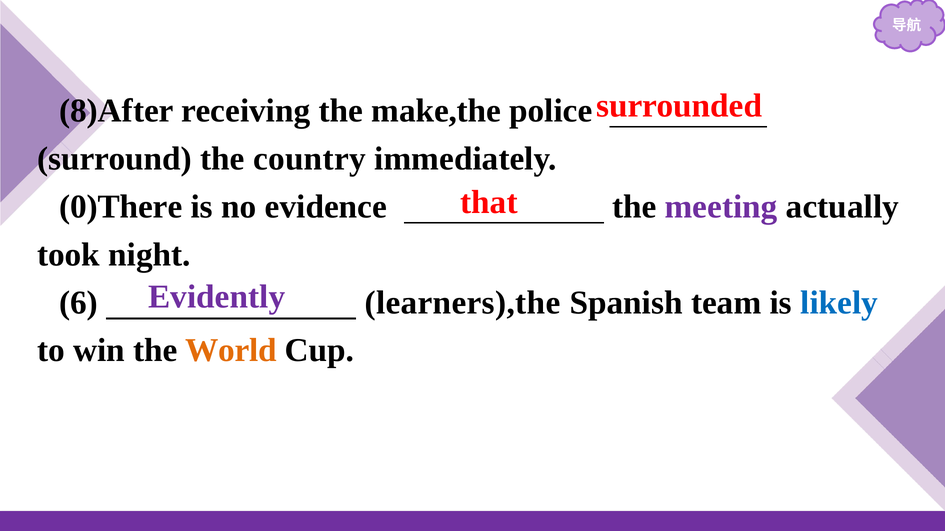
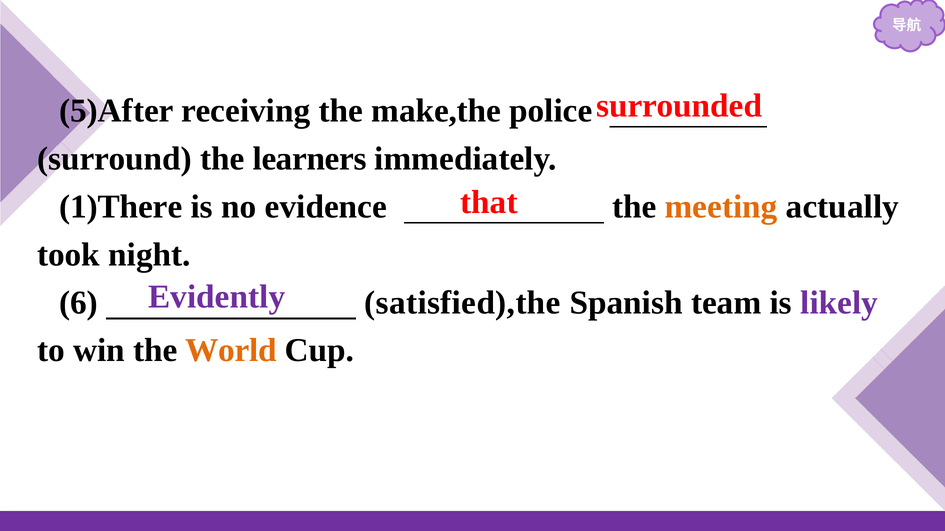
8)After: 8)After -> 5)After (116, 111)
country: country -> learners (310, 159)
0)There: 0)There -> 1)There (121, 207)
meeting colour: purple -> orange (721, 207)
learners),the: learners),the -> satisfied),the (463, 303)
likely colour: blue -> purple (839, 303)
